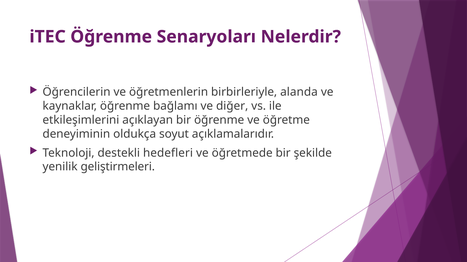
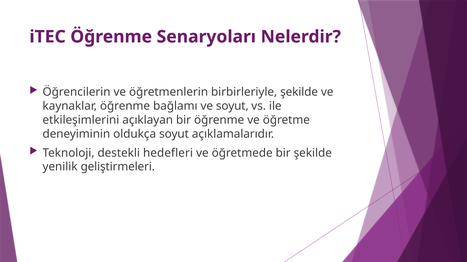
birbirleriyle alanda: alanda -> şekilde (299, 92)
ve diğer: diğer -> soyut (232, 106)
